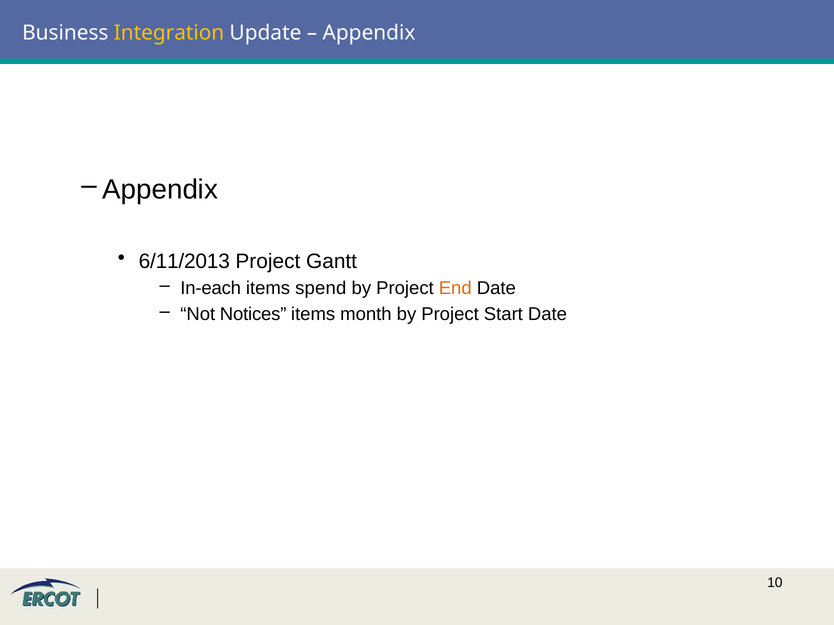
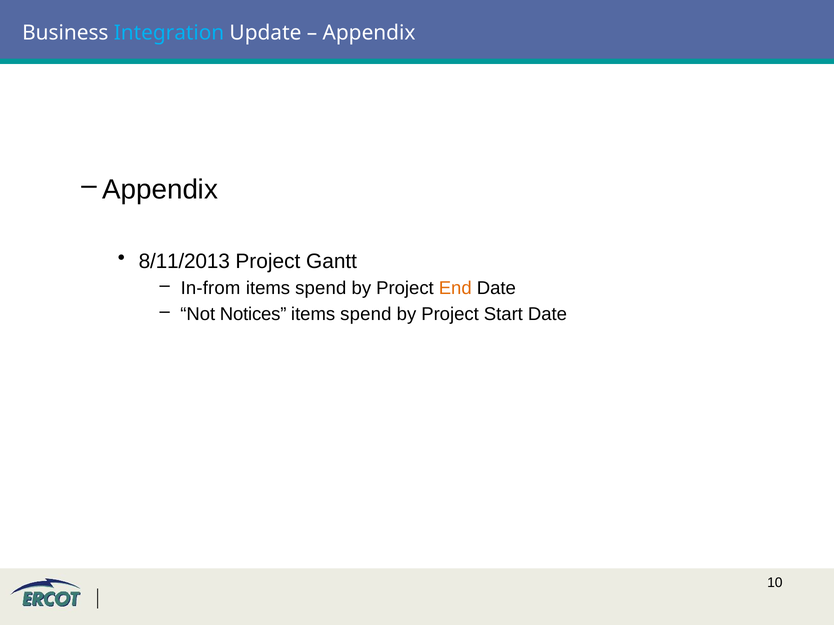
Integration colour: yellow -> light blue (169, 33)
6/11/2013: 6/11/2013 -> 8/11/2013 (184, 261)
In-each: In-each -> In-from (211, 289)
month: month -> spend (366, 314)
